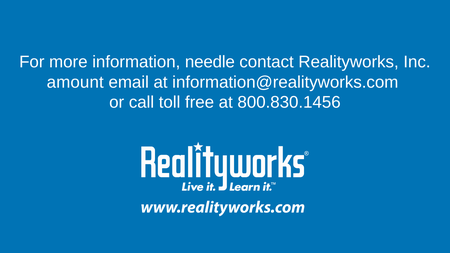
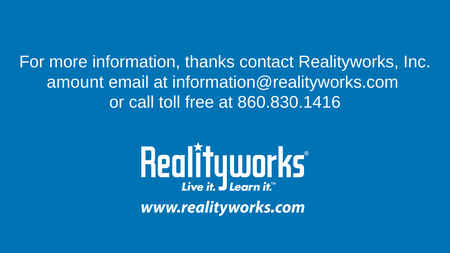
needle: needle -> thanks (210, 62)
800.830.1456: 800.830.1456 -> 860.830.1416 (289, 102)
